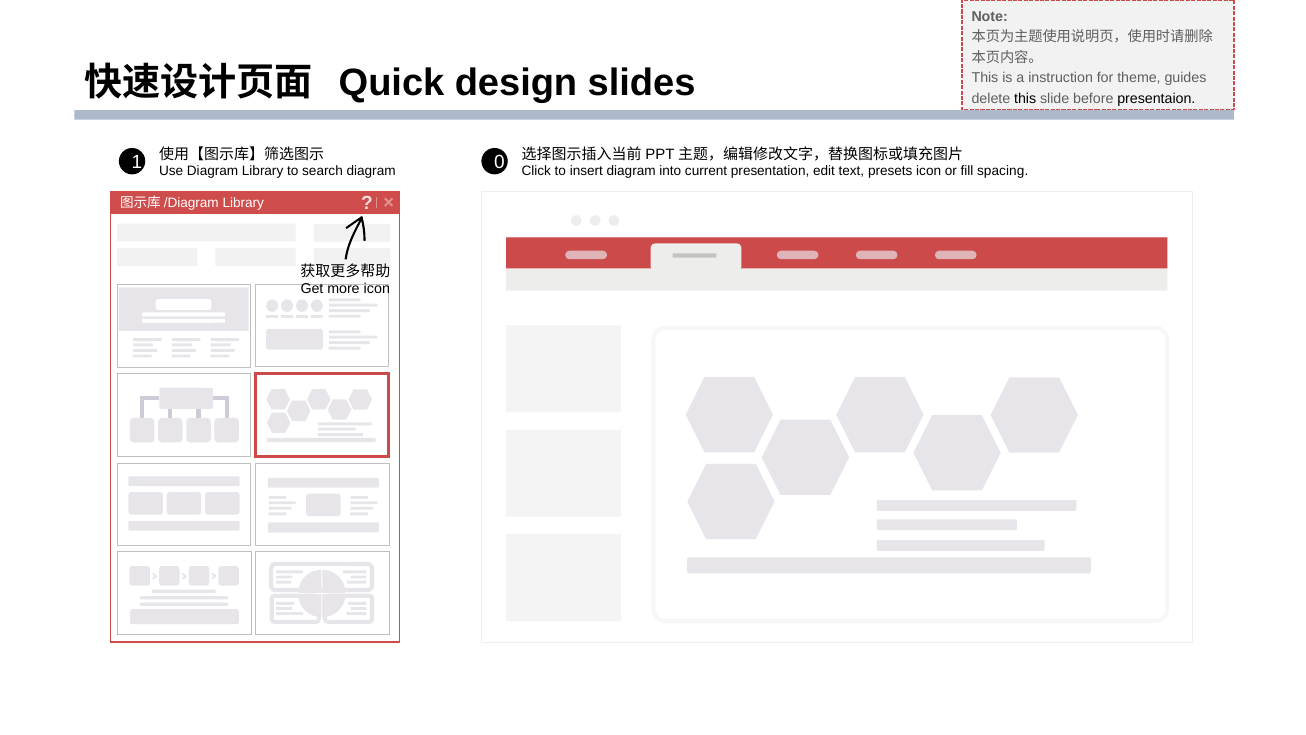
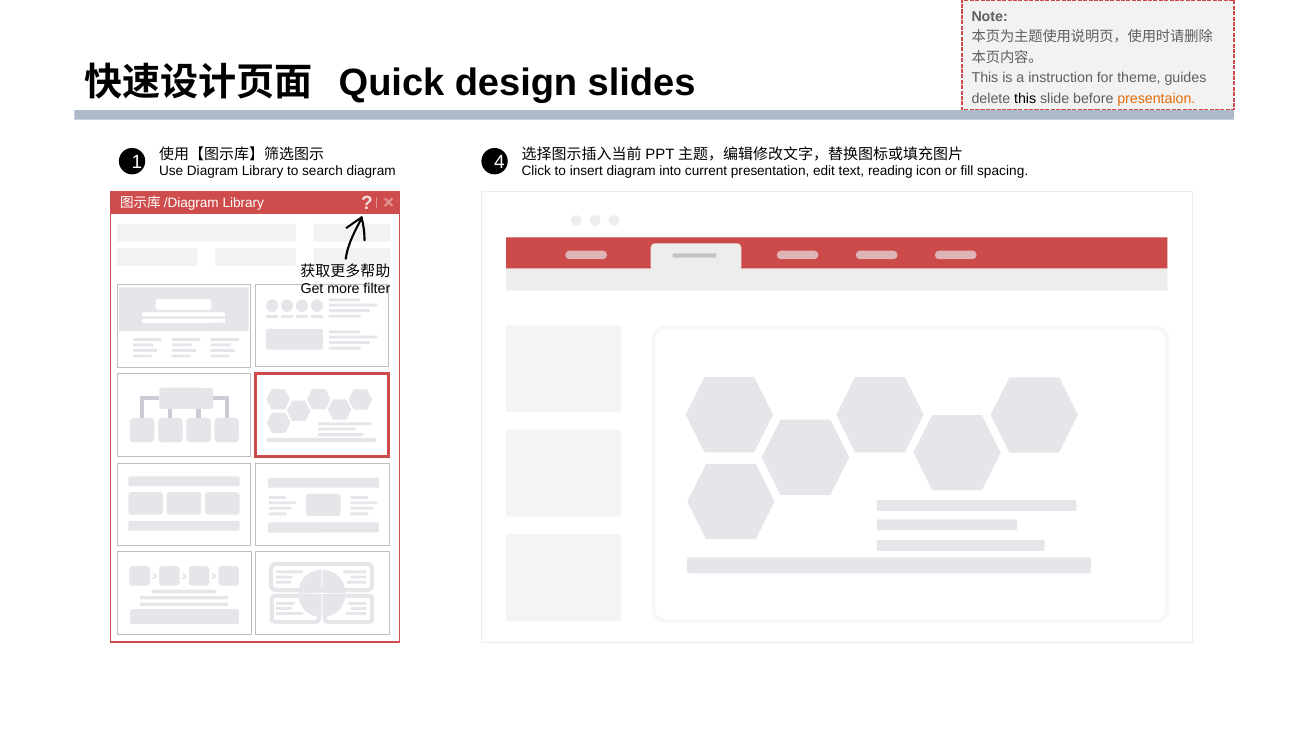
presentaion colour: black -> orange (1156, 99)
0: 0 -> 4 (500, 162)
presets: presets -> reading (890, 171)
more icon: icon -> filter (377, 289)
